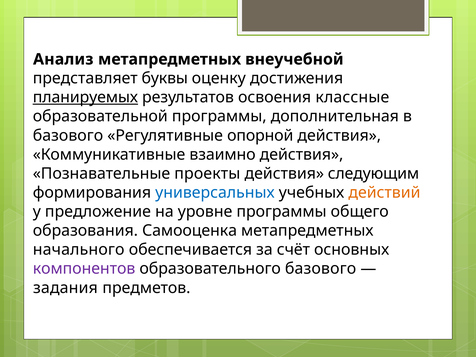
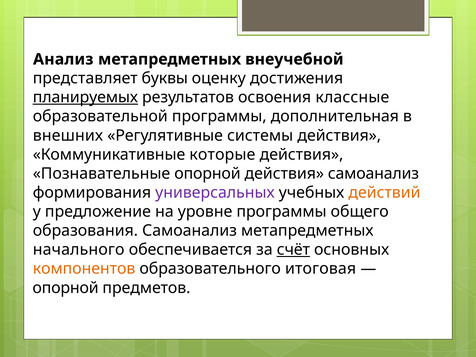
базового: базового -> внешних (68, 135)
опорной: опорной -> системы (260, 135)
взаимно: взаимно -> которые (222, 154)
Познавательные проекты: проекты -> опорной (207, 174)
действия следующим: следующим -> самоанализ (373, 174)
универсальных colour: blue -> purple (215, 193)
образования Самооценка: Самооценка -> Самоанализ (190, 231)
счёт underline: none -> present (293, 250)
компонентов colour: purple -> orange (84, 269)
образовательного базового: базового -> итоговая (321, 269)
задания: задания -> опорной (66, 288)
